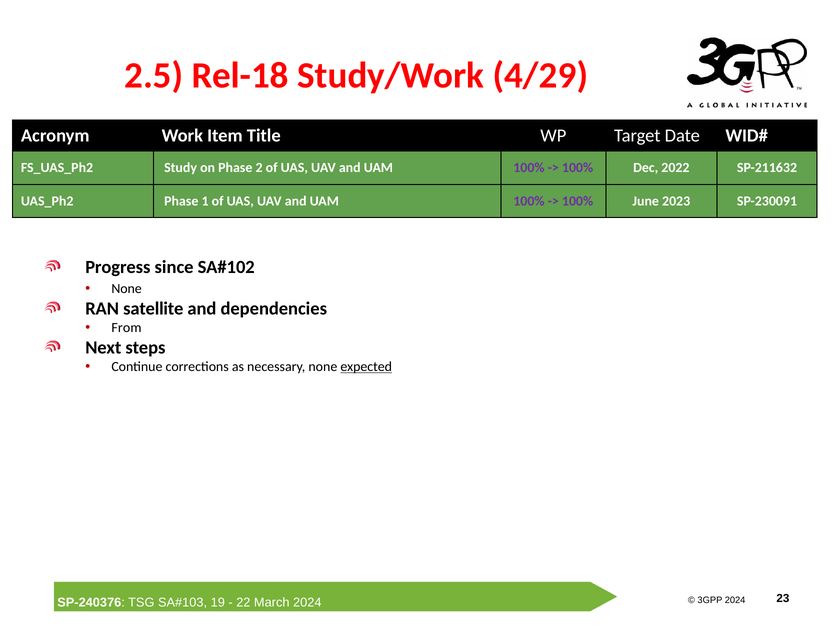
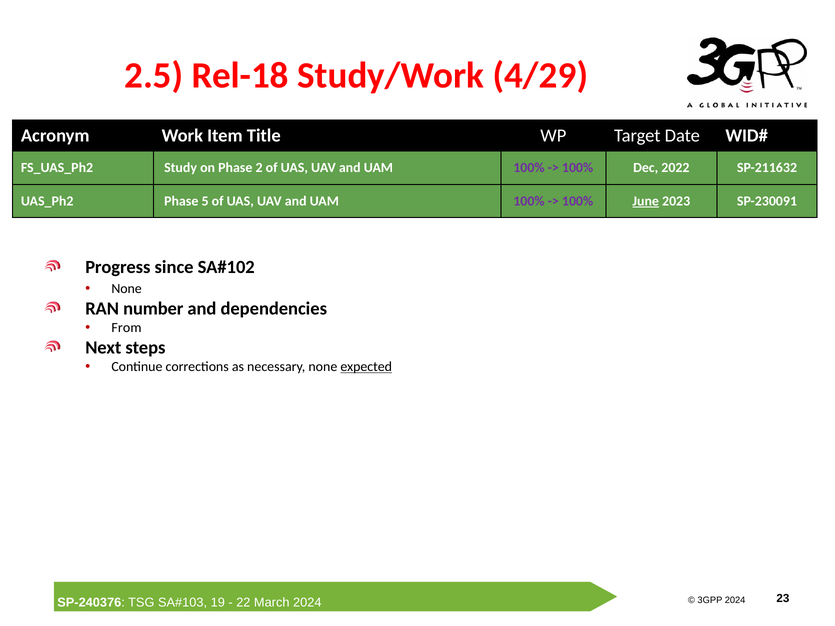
1: 1 -> 5 (205, 201)
June underline: none -> present (646, 201)
satellite: satellite -> number (153, 309)
